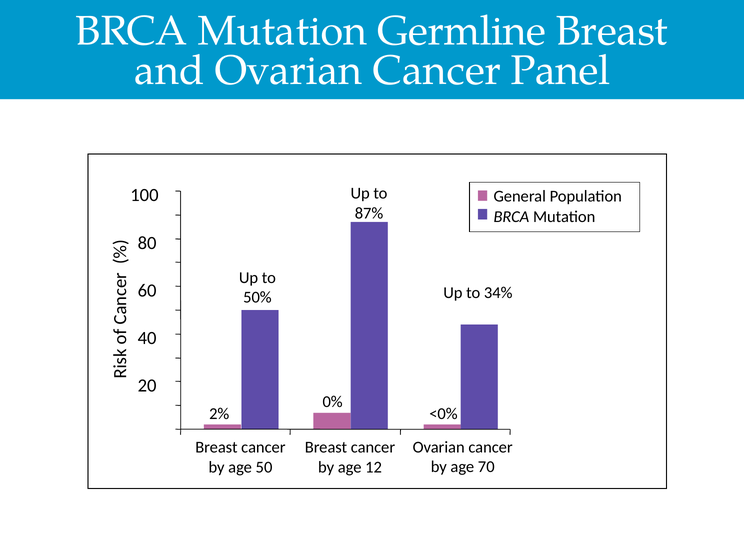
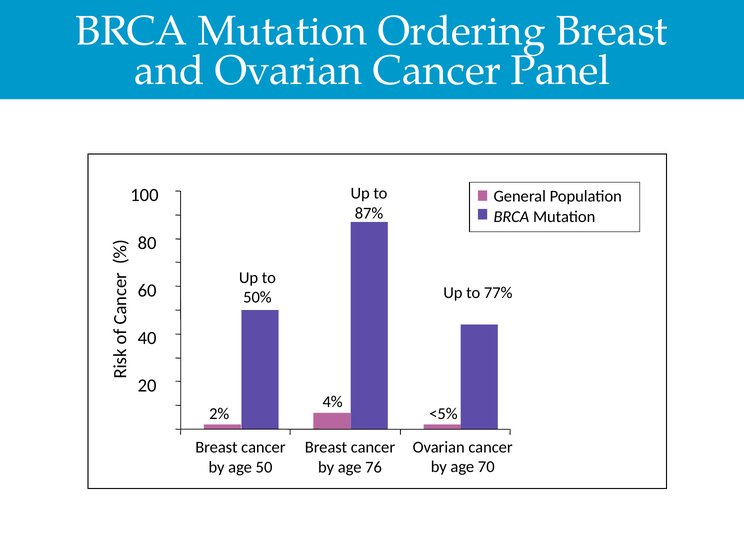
Germline: Germline -> Ordering (462, 31)
34%: 34% -> 77% (498, 293)
0%: 0% -> 4% (333, 402)
<0%: <0% -> <5% (443, 414)
12: 12 -> 76 (374, 467)
